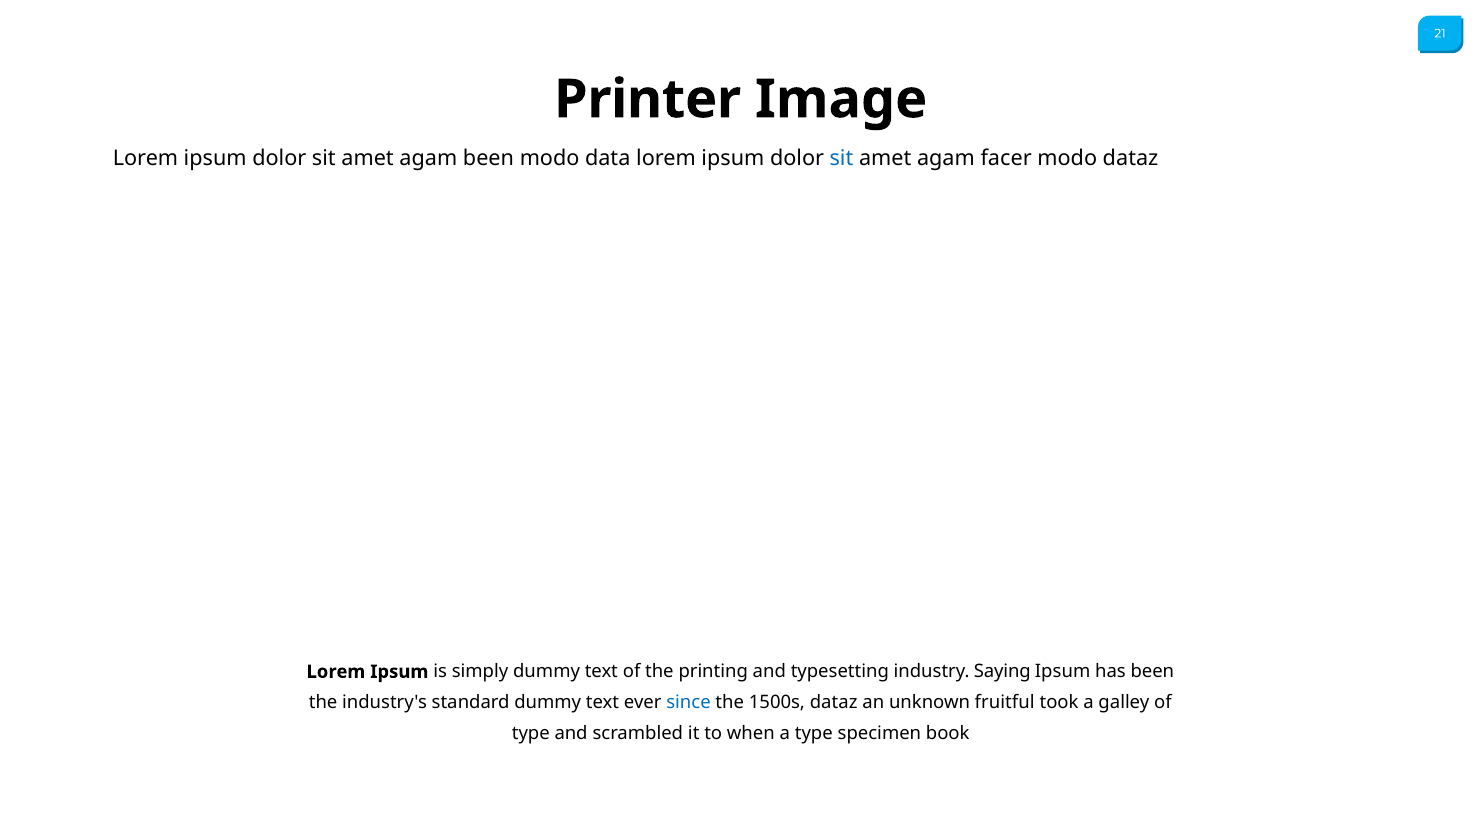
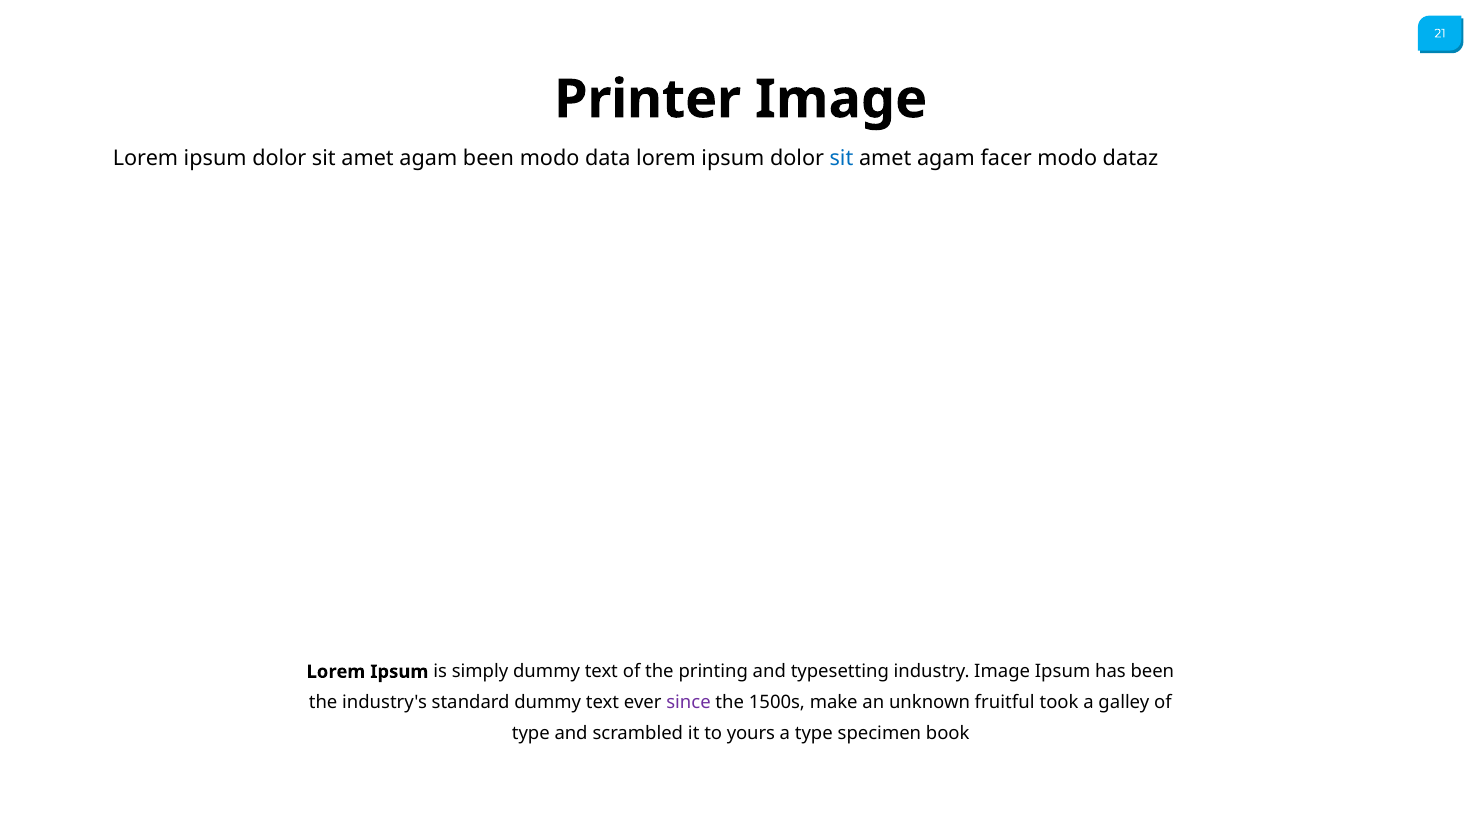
industry Saying: Saying -> Image (1002, 671)
since colour: blue -> purple (688, 702)
1500s dataz: dataz -> make (834, 702)
when: when -> yours (751, 733)
